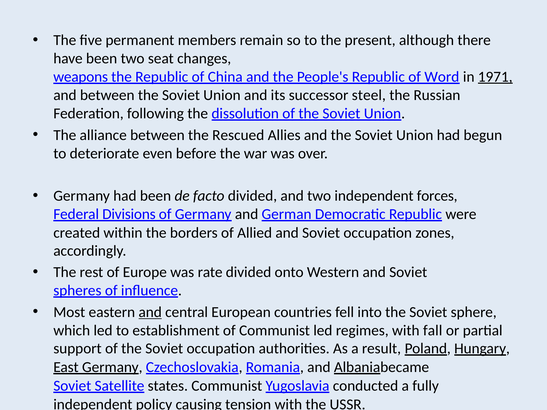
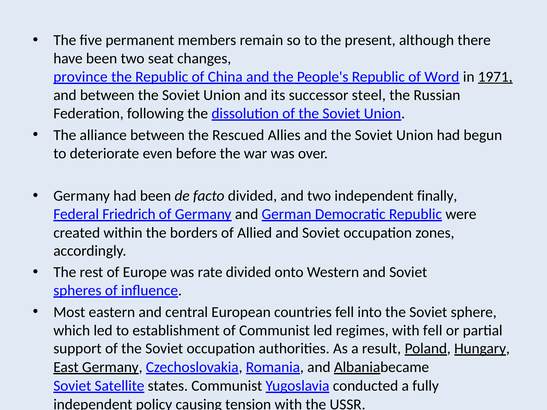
weapons: weapons -> province (80, 77)
forces: forces -> finally (437, 196)
Divisions: Divisions -> Friedrich (129, 214)
and underline: present -> none (150, 312)
with fall: fall -> fell (433, 331)
